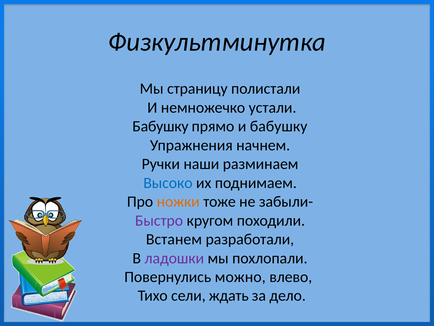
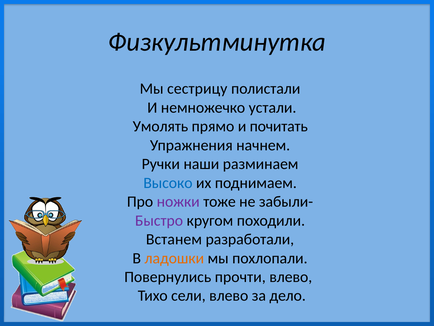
страницу: страницу -> сестрицу (197, 89)
Бабушку: Бабушку -> Умолять (160, 126)
и бабушку: бабушку -> почитать (279, 126)
ножки colour: orange -> purple (178, 201)
ладошки colour: purple -> orange (174, 258)
можно: можно -> прочти (240, 277)
сели ждать: ждать -> влево (229, 295)
